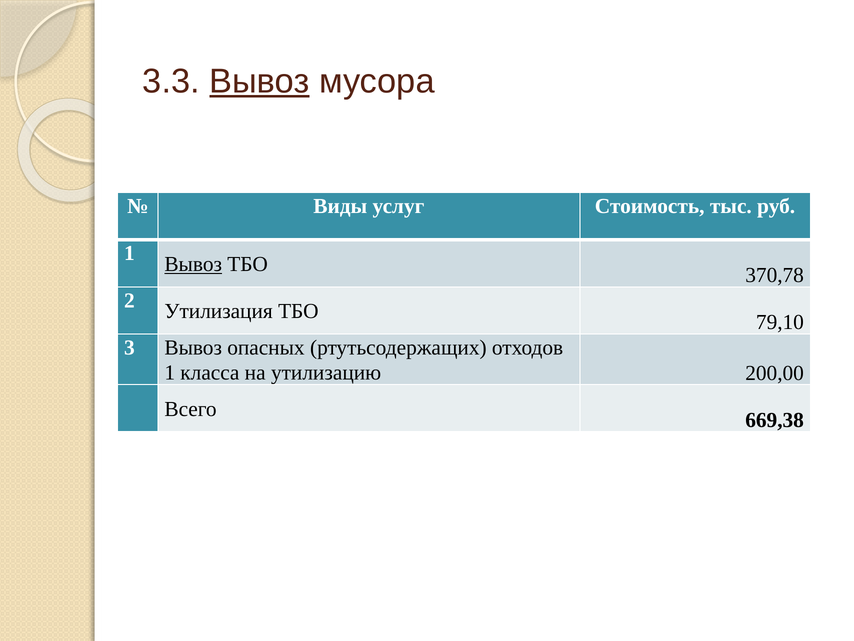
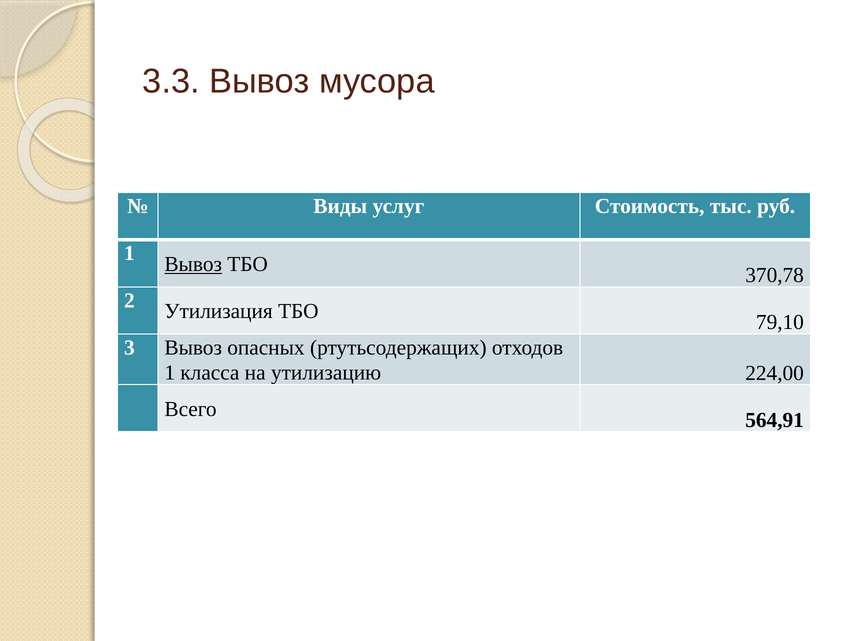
Вывоз underline: present -> none (259, 81)
200,00: 200,00 -> 224,00 (775, 373)
669,38: 669,38 -> 564,91 (775, 420)
